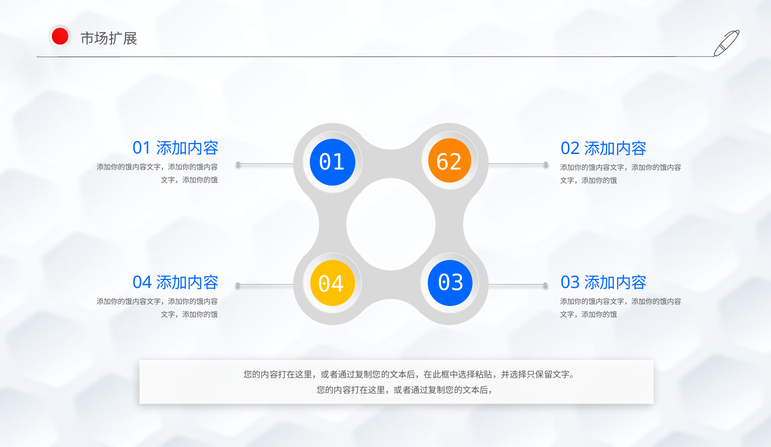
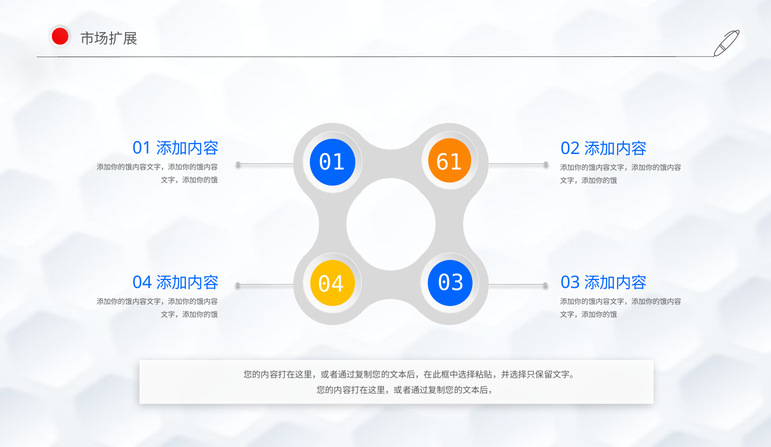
62: 62 -> 61 (449, 162)
